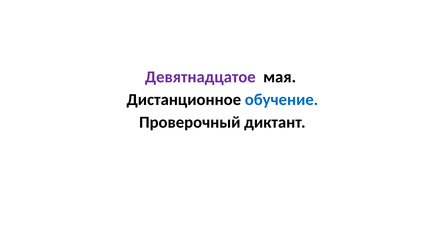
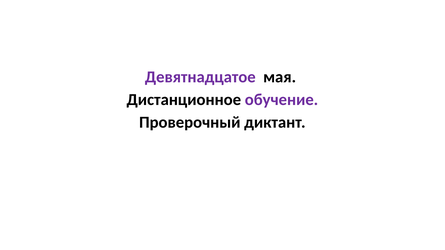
обучение colour: blue -> purple (282, 100)
